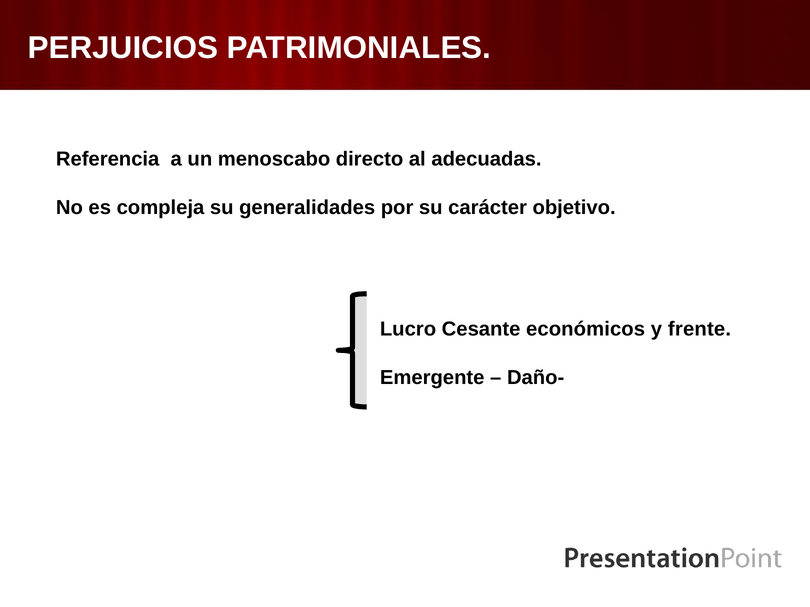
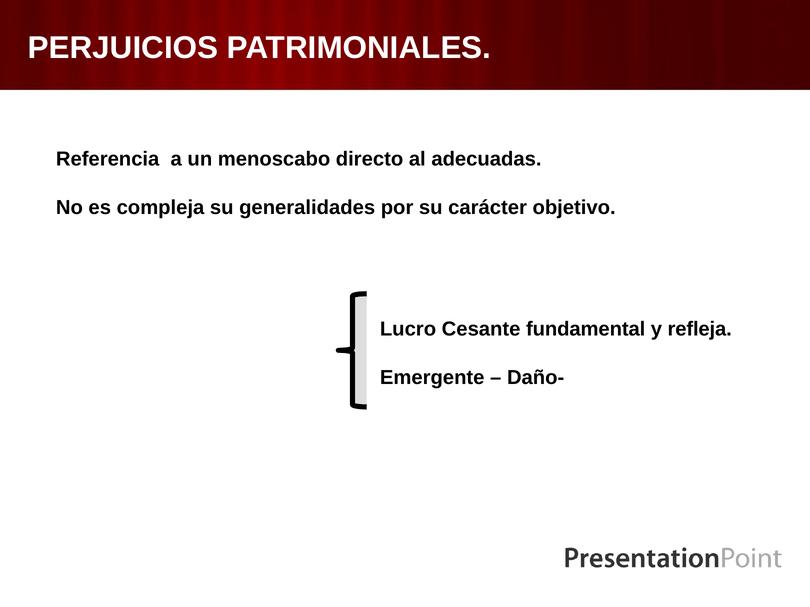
económicos: económicos -> fundamental (586, 329)
frente: frente -> refleja (700, 329)
